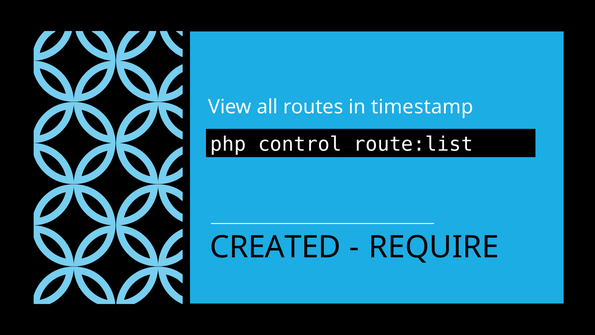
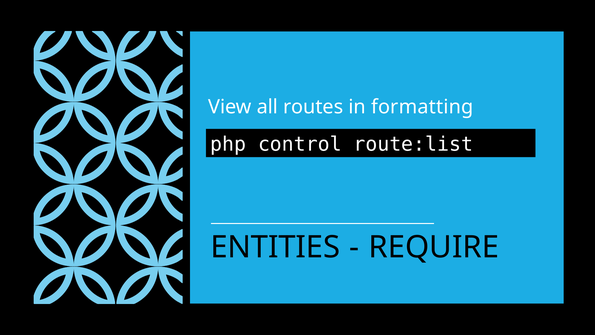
timestamp: timestamp -> formatting (422, 107)
CREATED: CREATED -> ENTITIES (275, 247)
